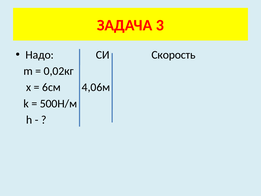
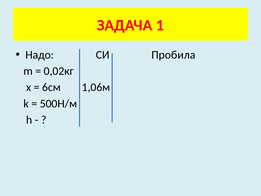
3: 3 -> 1 (160, 25)
Скорость: Скорость -> Пробила (173, 55)
4,06м: 4,06м -> 1,06м (96, 87)
